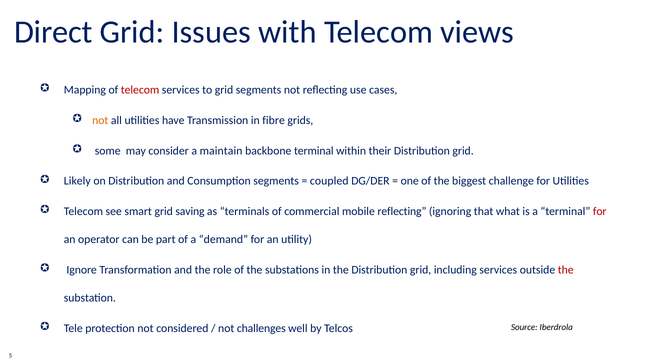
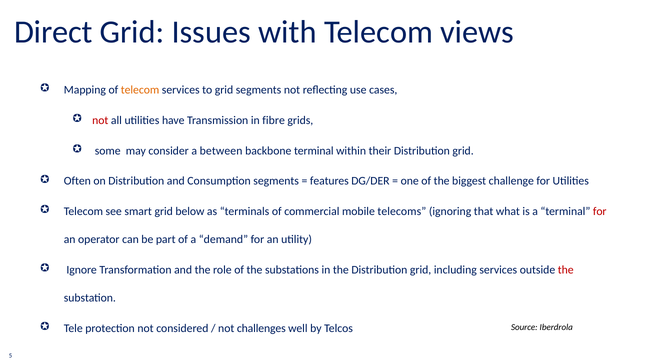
telecom colour: red -> orange (140, 90)
not colour: orange -> red (100, 120)
maintain: maintain -> between (221, 151)
Likely: Likely -> Often (77, 181)
coupled: coupled -> features (329, 181)
saving: saving -> below (190, 212)
mobile reflecting: reflecting -> telecoms (402, 212)
